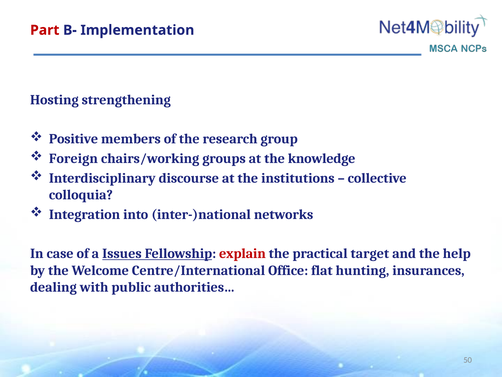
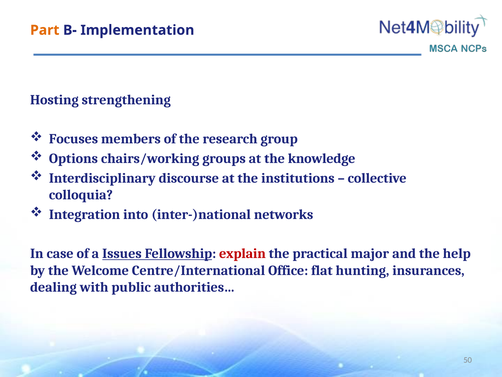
Part colour: red -> orange (45, 30)
Positive: Positive -> Focuses (73, 139)
Foreign: Foreign -> Options (73, 158)
target: target -> major (370, 253)
